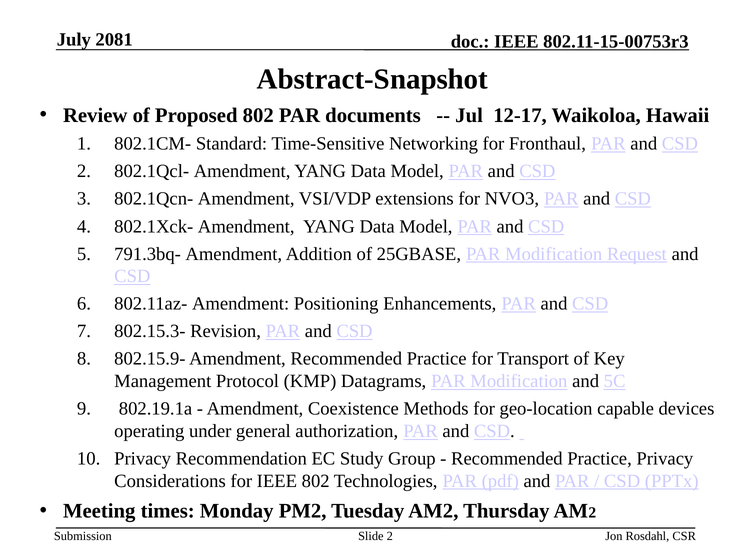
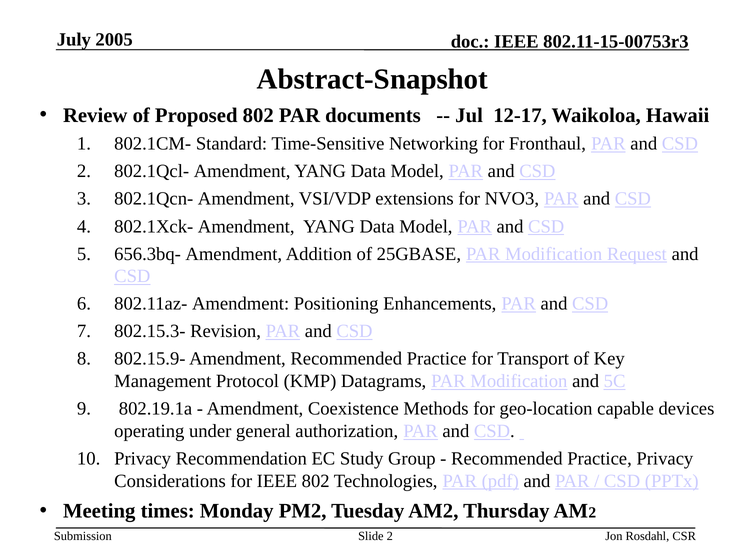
2081: 2081 -> 2005 (114, 39)
791.3bq-: 791.3bq- -> 656.3bq- (148, 254)
